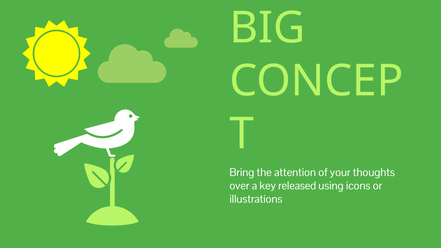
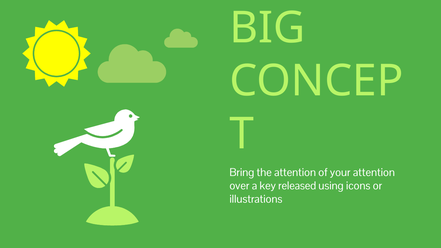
your thoughts: thoughts -> attention (374, 173)
